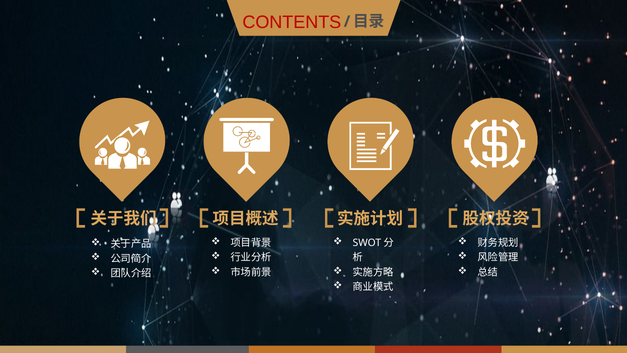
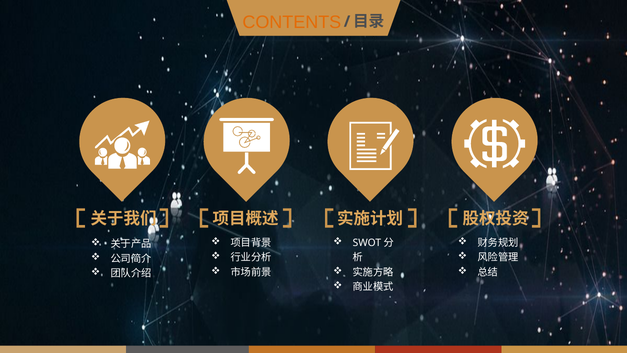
CONTENTS colour: red -> orange (292, 22)
